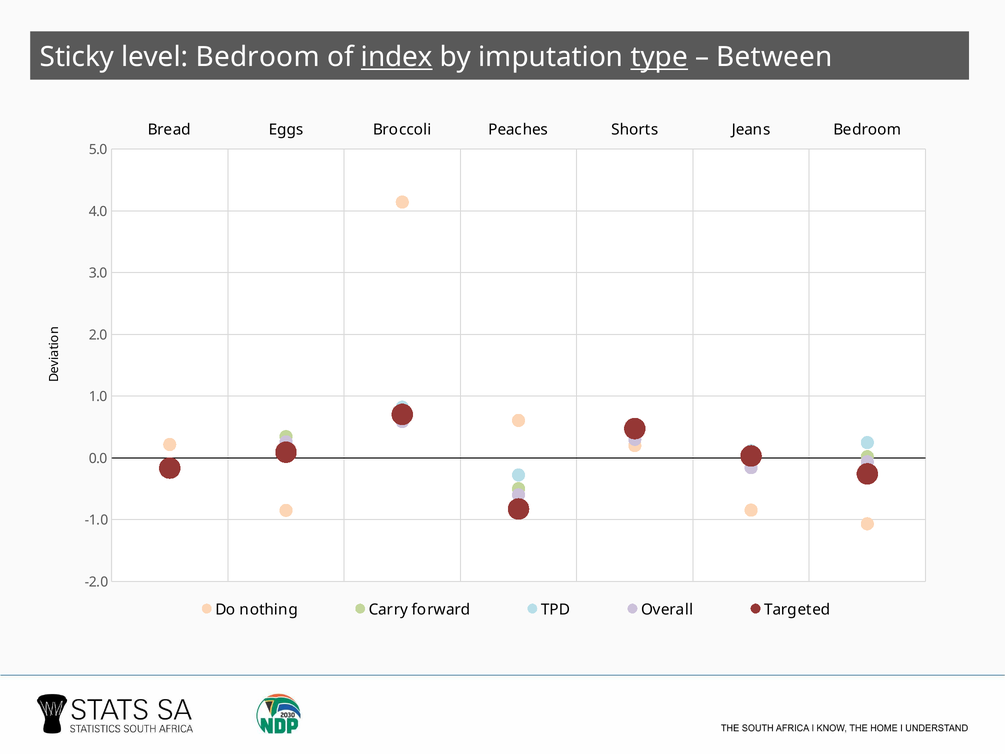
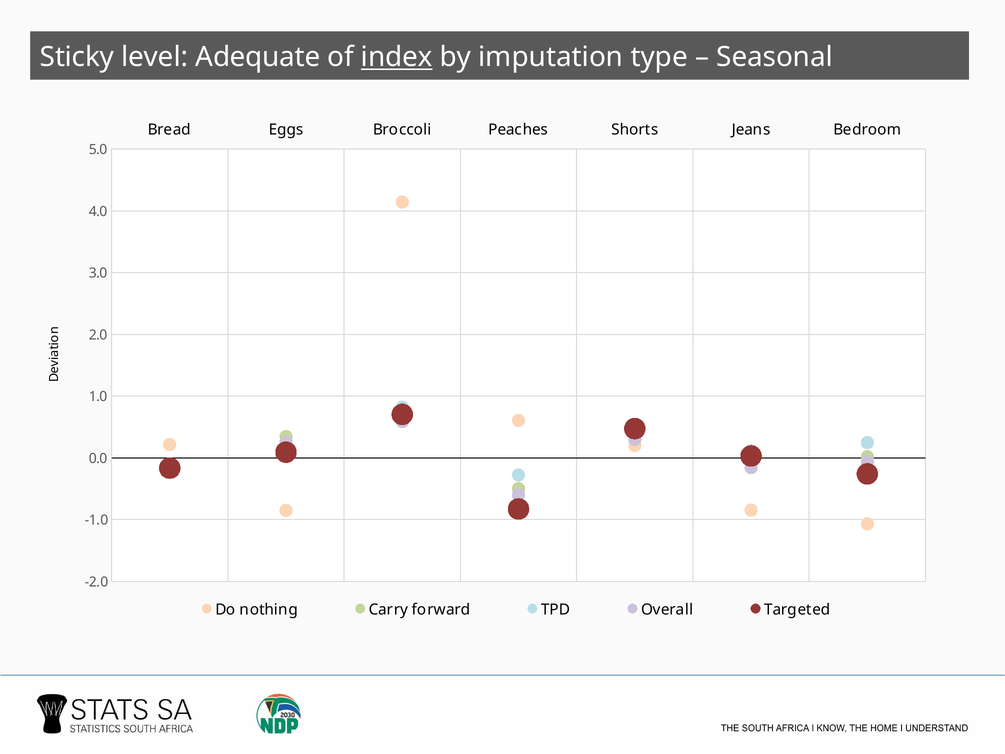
level Bedroom: Bedroom -> Adequate (258, 57)
type underline: present -> none (659, 57)
Between: Between -> Seasonal (775, 57)
